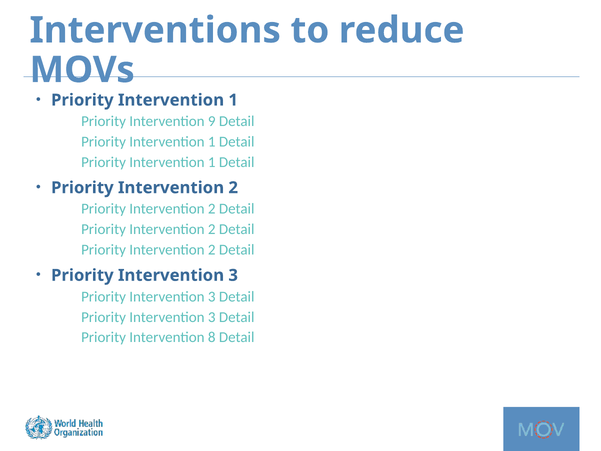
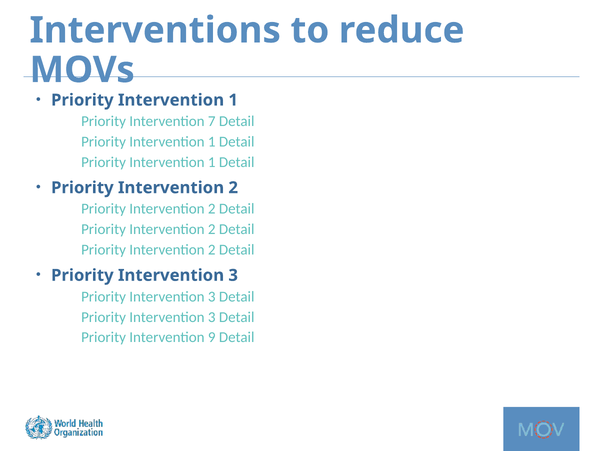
9: 9 -> 7 (212, 121)
8: 8 -> 9 (212, 337)
